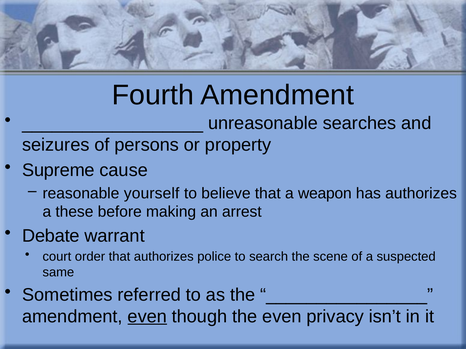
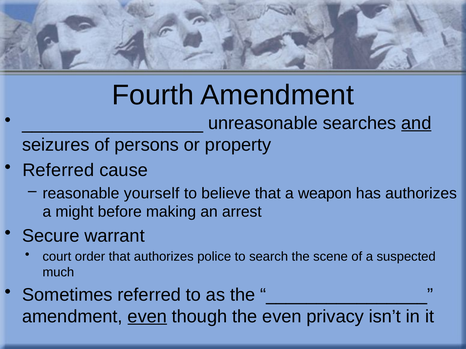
and underline: none -> present (416, 123)
Supreme: Supreme -> Referred (58, 170)
these: these -> might (74, 212)
Debate: Debate -> Secure (51, 236)
same: same -> much (58, 273)
